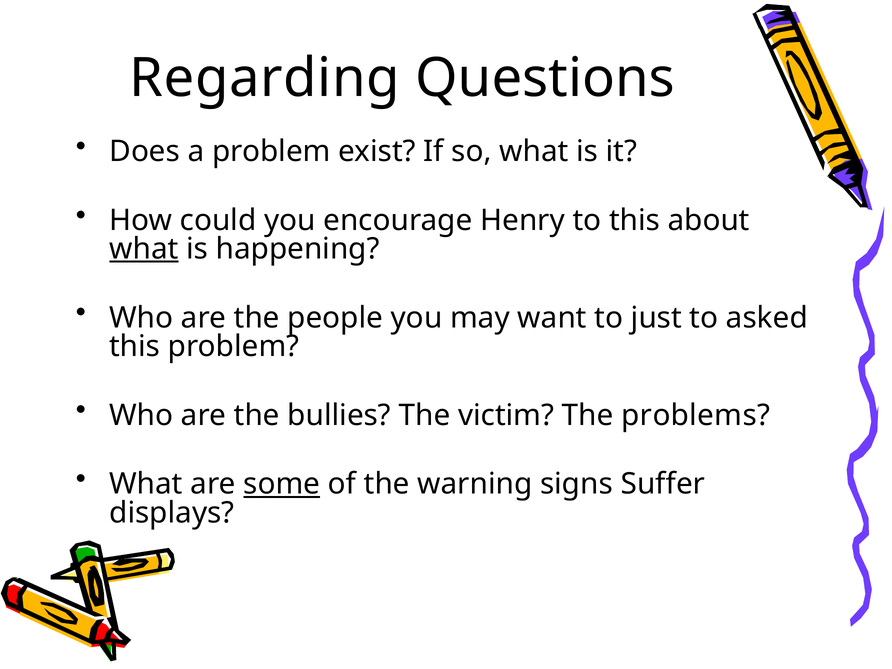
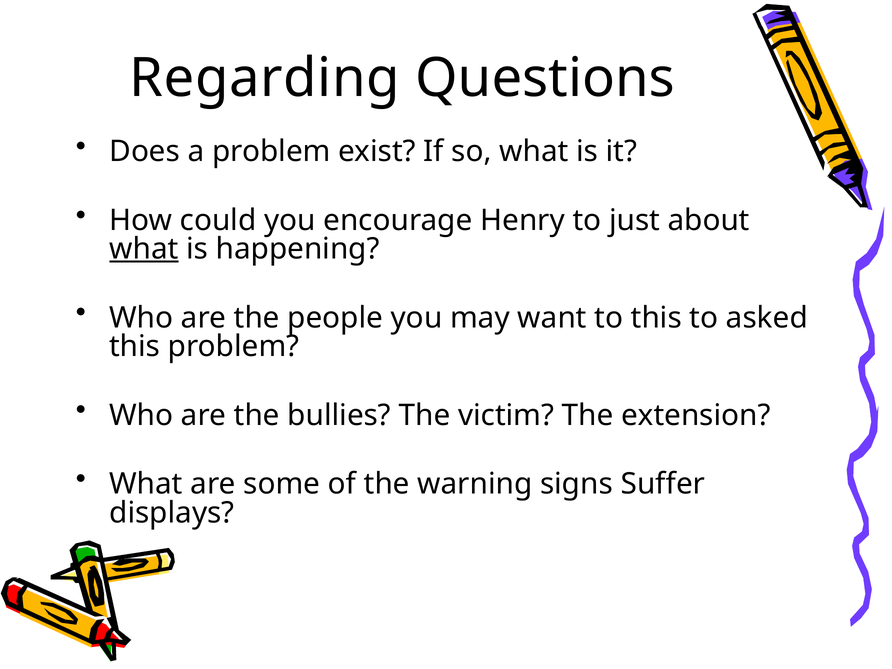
to this: this -> just (635, 220)
to just: just -> this (656, 318)
problems: problems -> extension (696, 415)
some underline: present -> none (282, 484)
